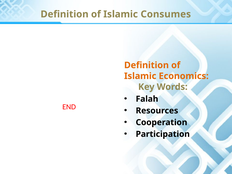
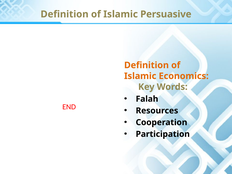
Consumes: Consumes -> Persuasive (166, 14)
